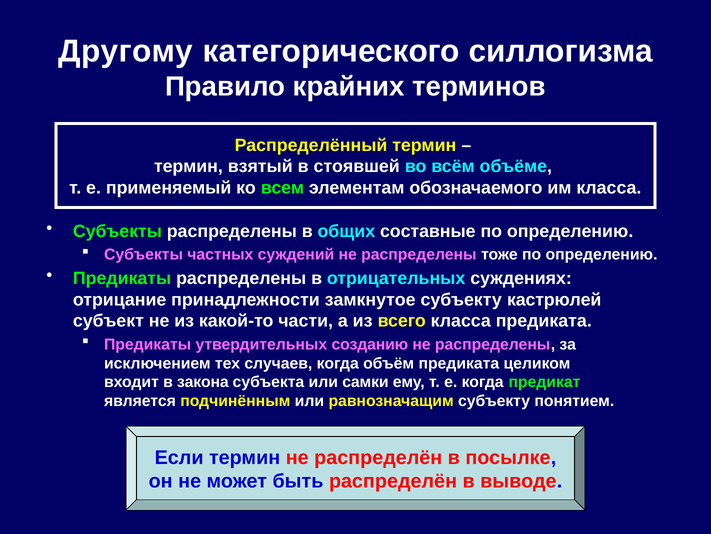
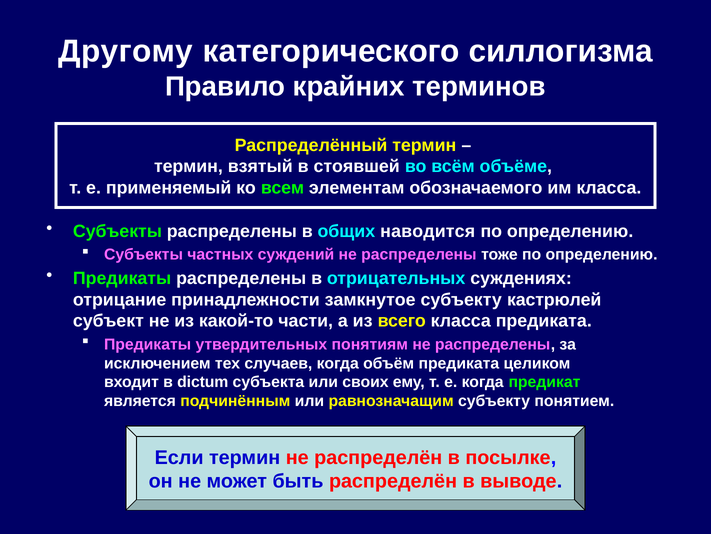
составные: составные -> наводится (428, 231)
созданию: созданию -> понятиям (370, 344)
закона: закона -> dictum (203, 382)
самки: самки -> своих (365, 382)
